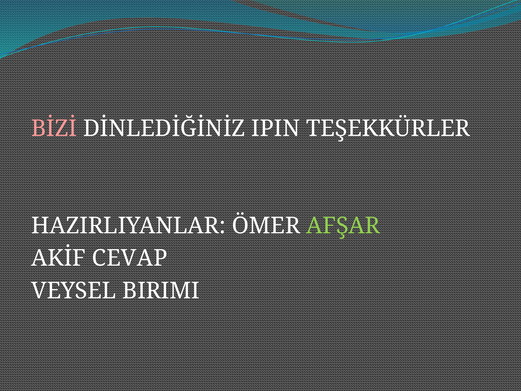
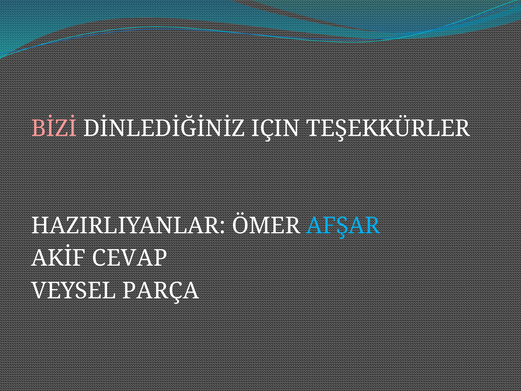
IPIN: IPIN -> IÇIN (276, 128)
AFŞAR colour: light green -> light blue (343, 226)
BIRIMI: BIRIMI -> PARÇA (161, 291)
